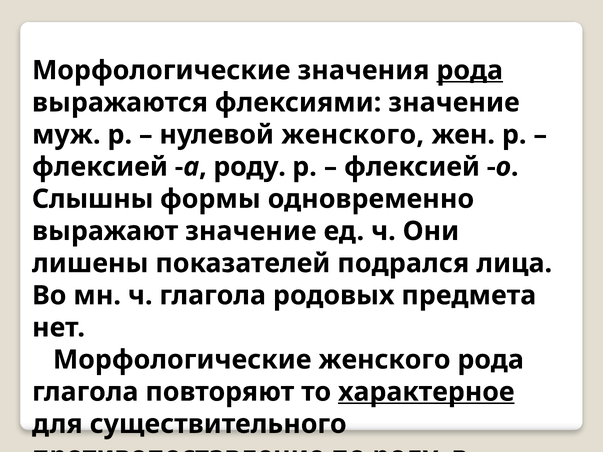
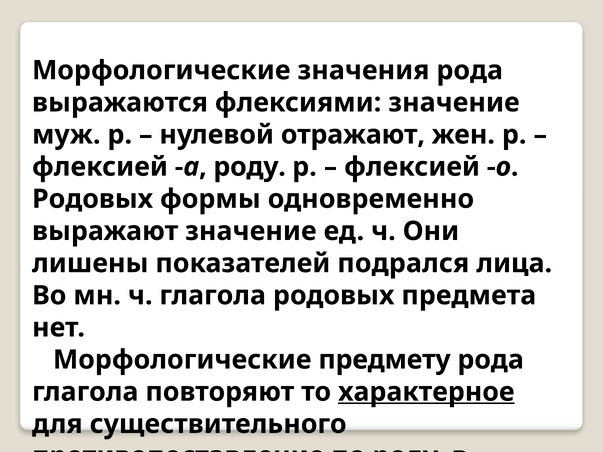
рода underline: present -> none (470, 70)
нулевой женского: женского -> отражают (353, 135)
Слышны: Слышны -> Родовых (93, 199)
Морфологические женского: женского -> предмету (385, 360)
